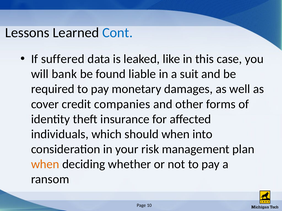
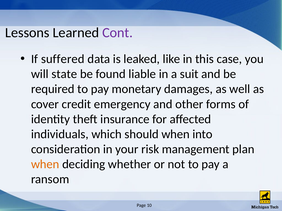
Cont colour: blue -> purple (118, 33)
bank: bank -> state (64, 74)
companies: companies -> emergency (122, 104)
